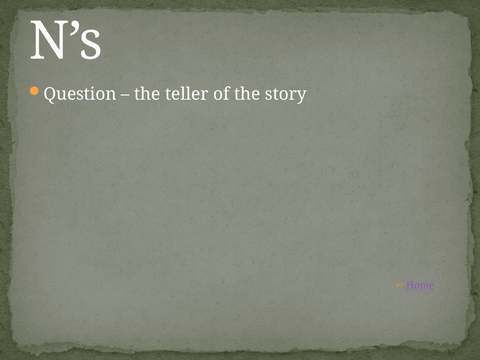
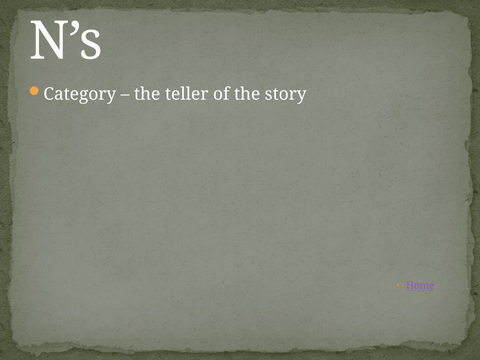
Question: Question -> Category (80, 94)
